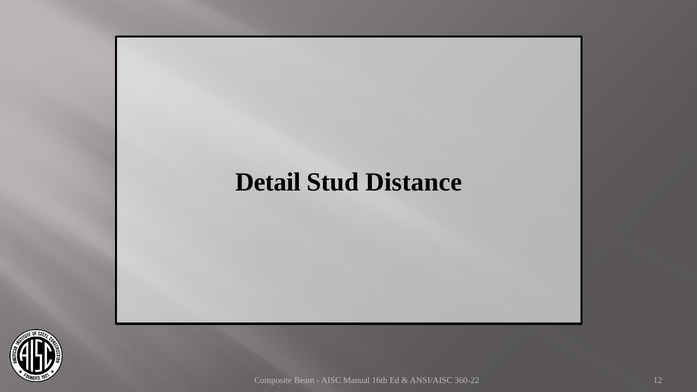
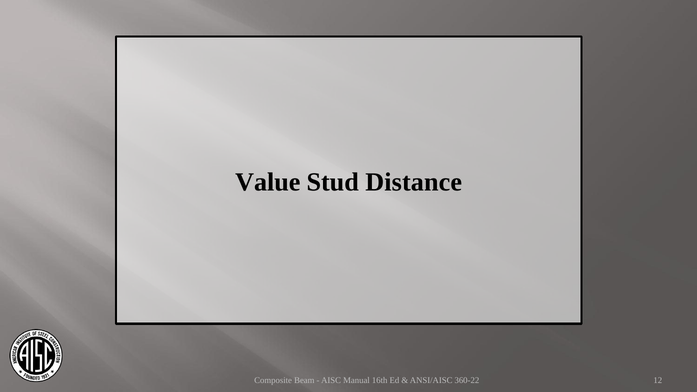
Detail: Detail -> Value (268, 182)
